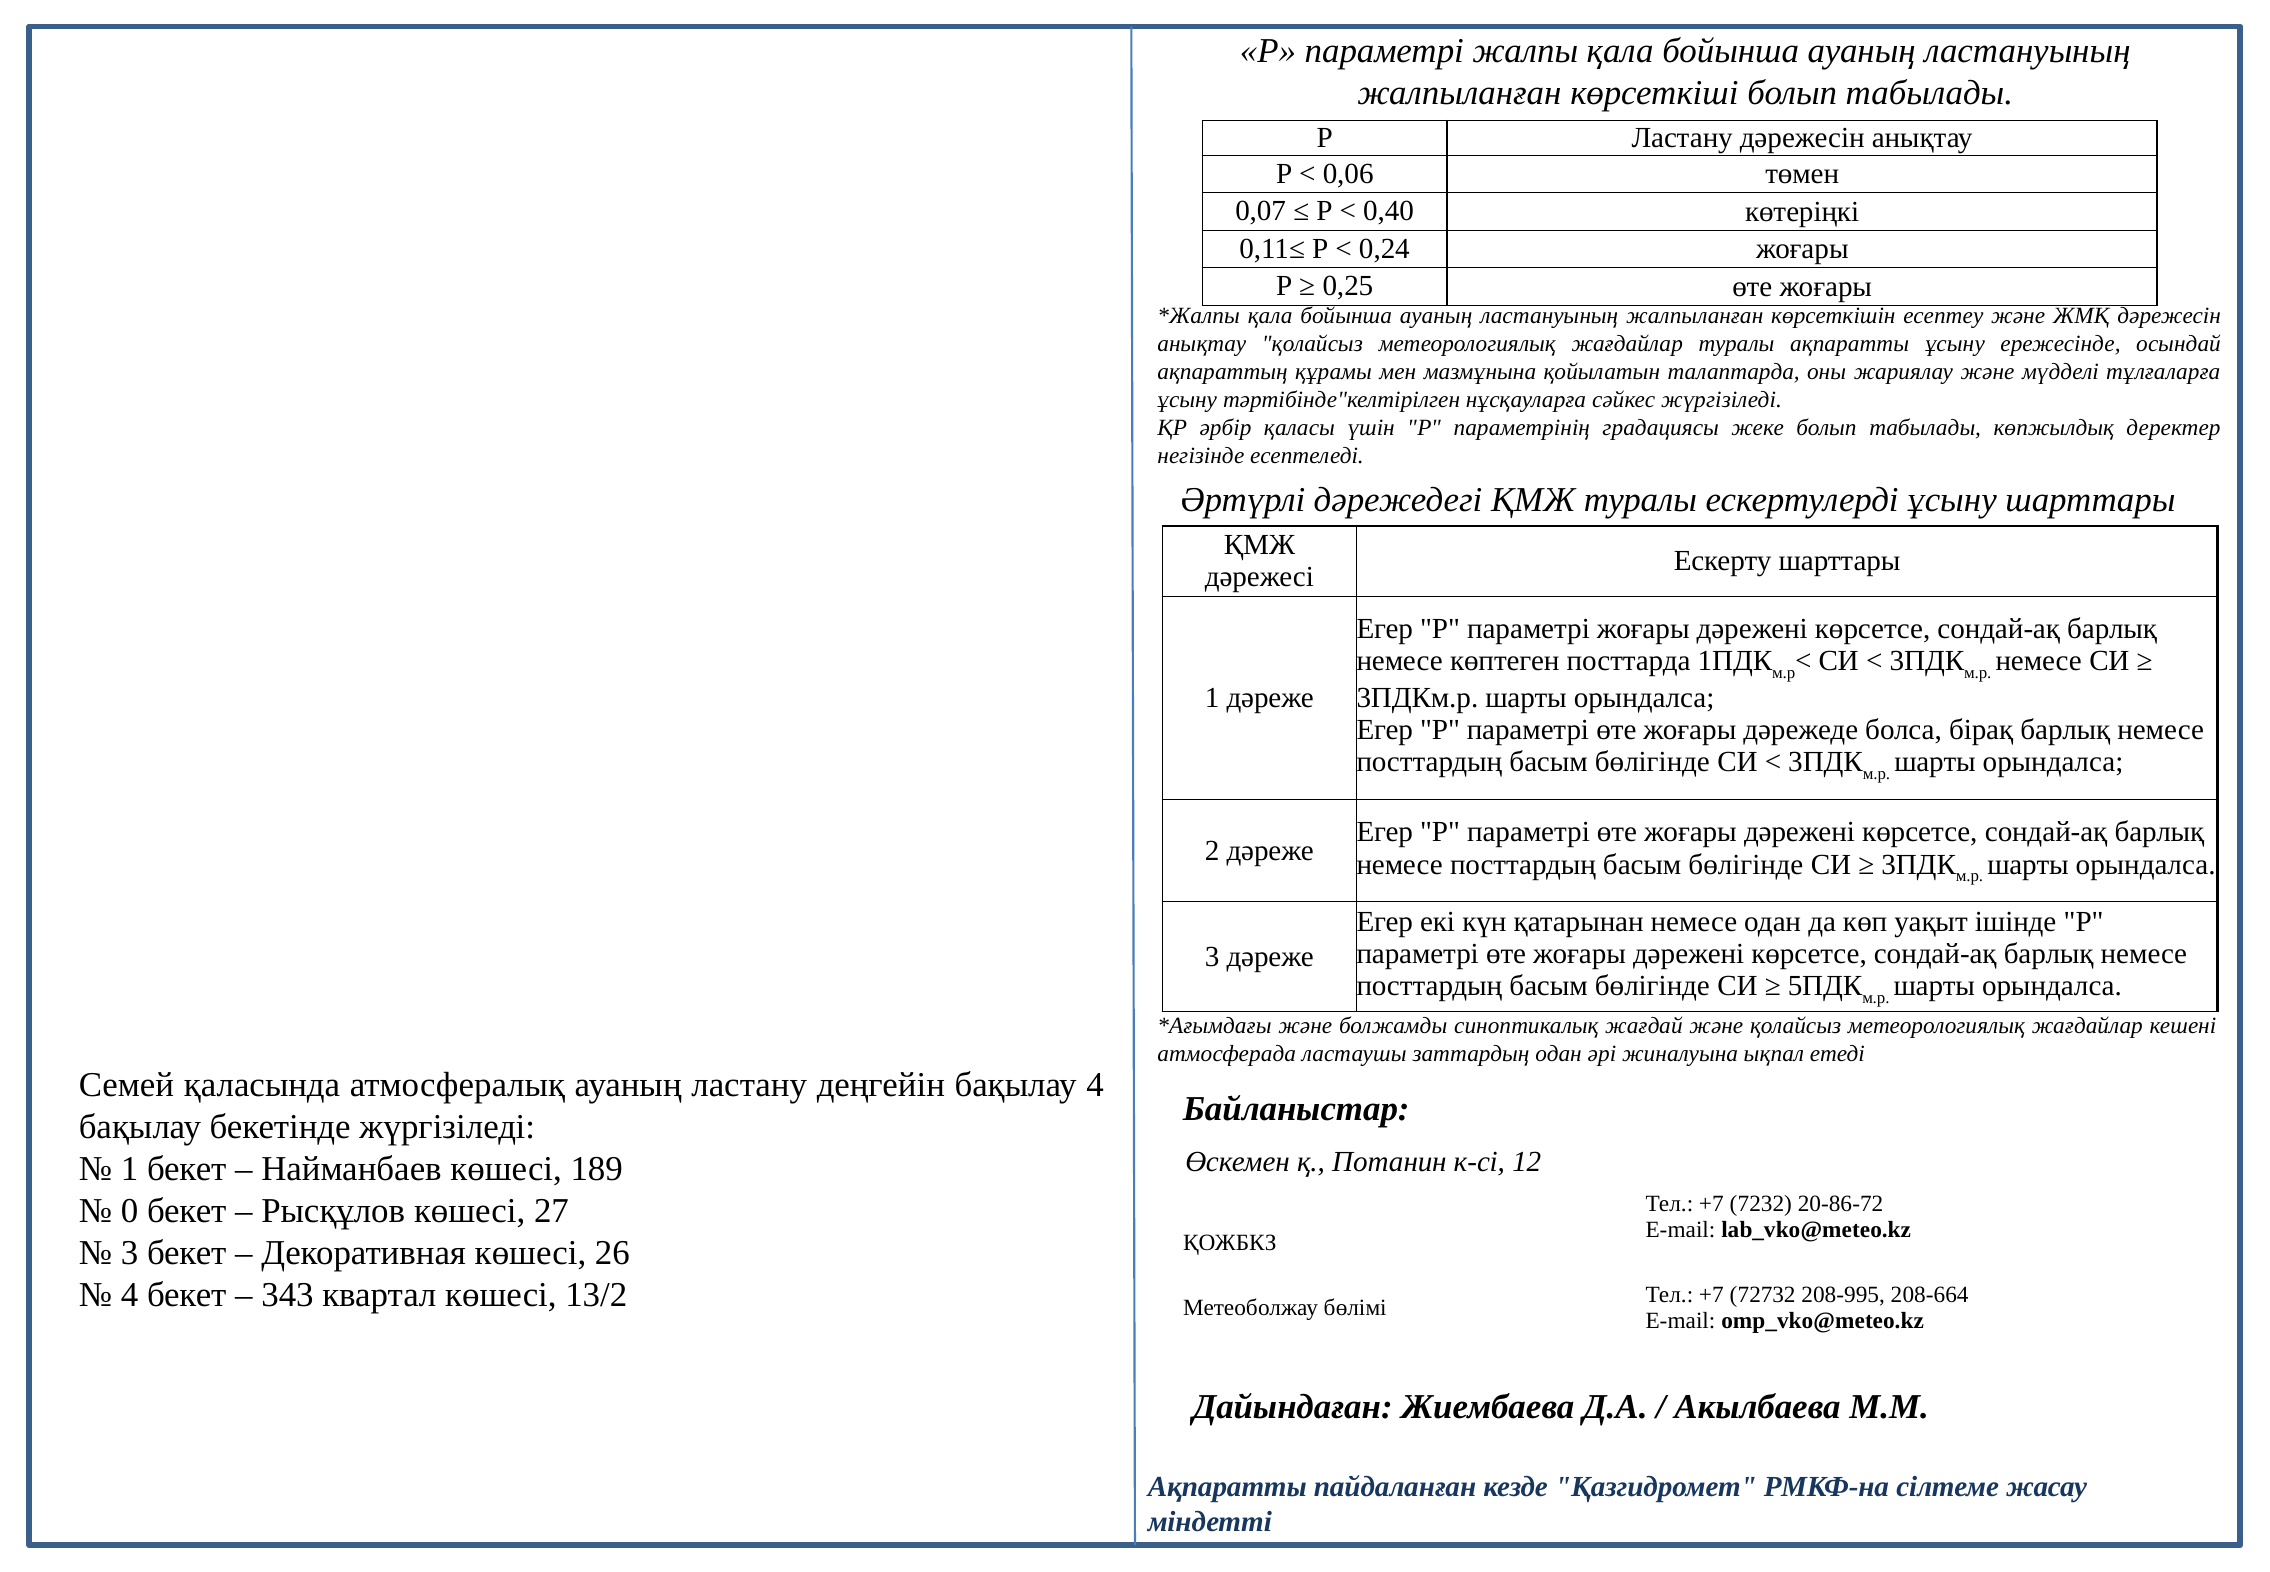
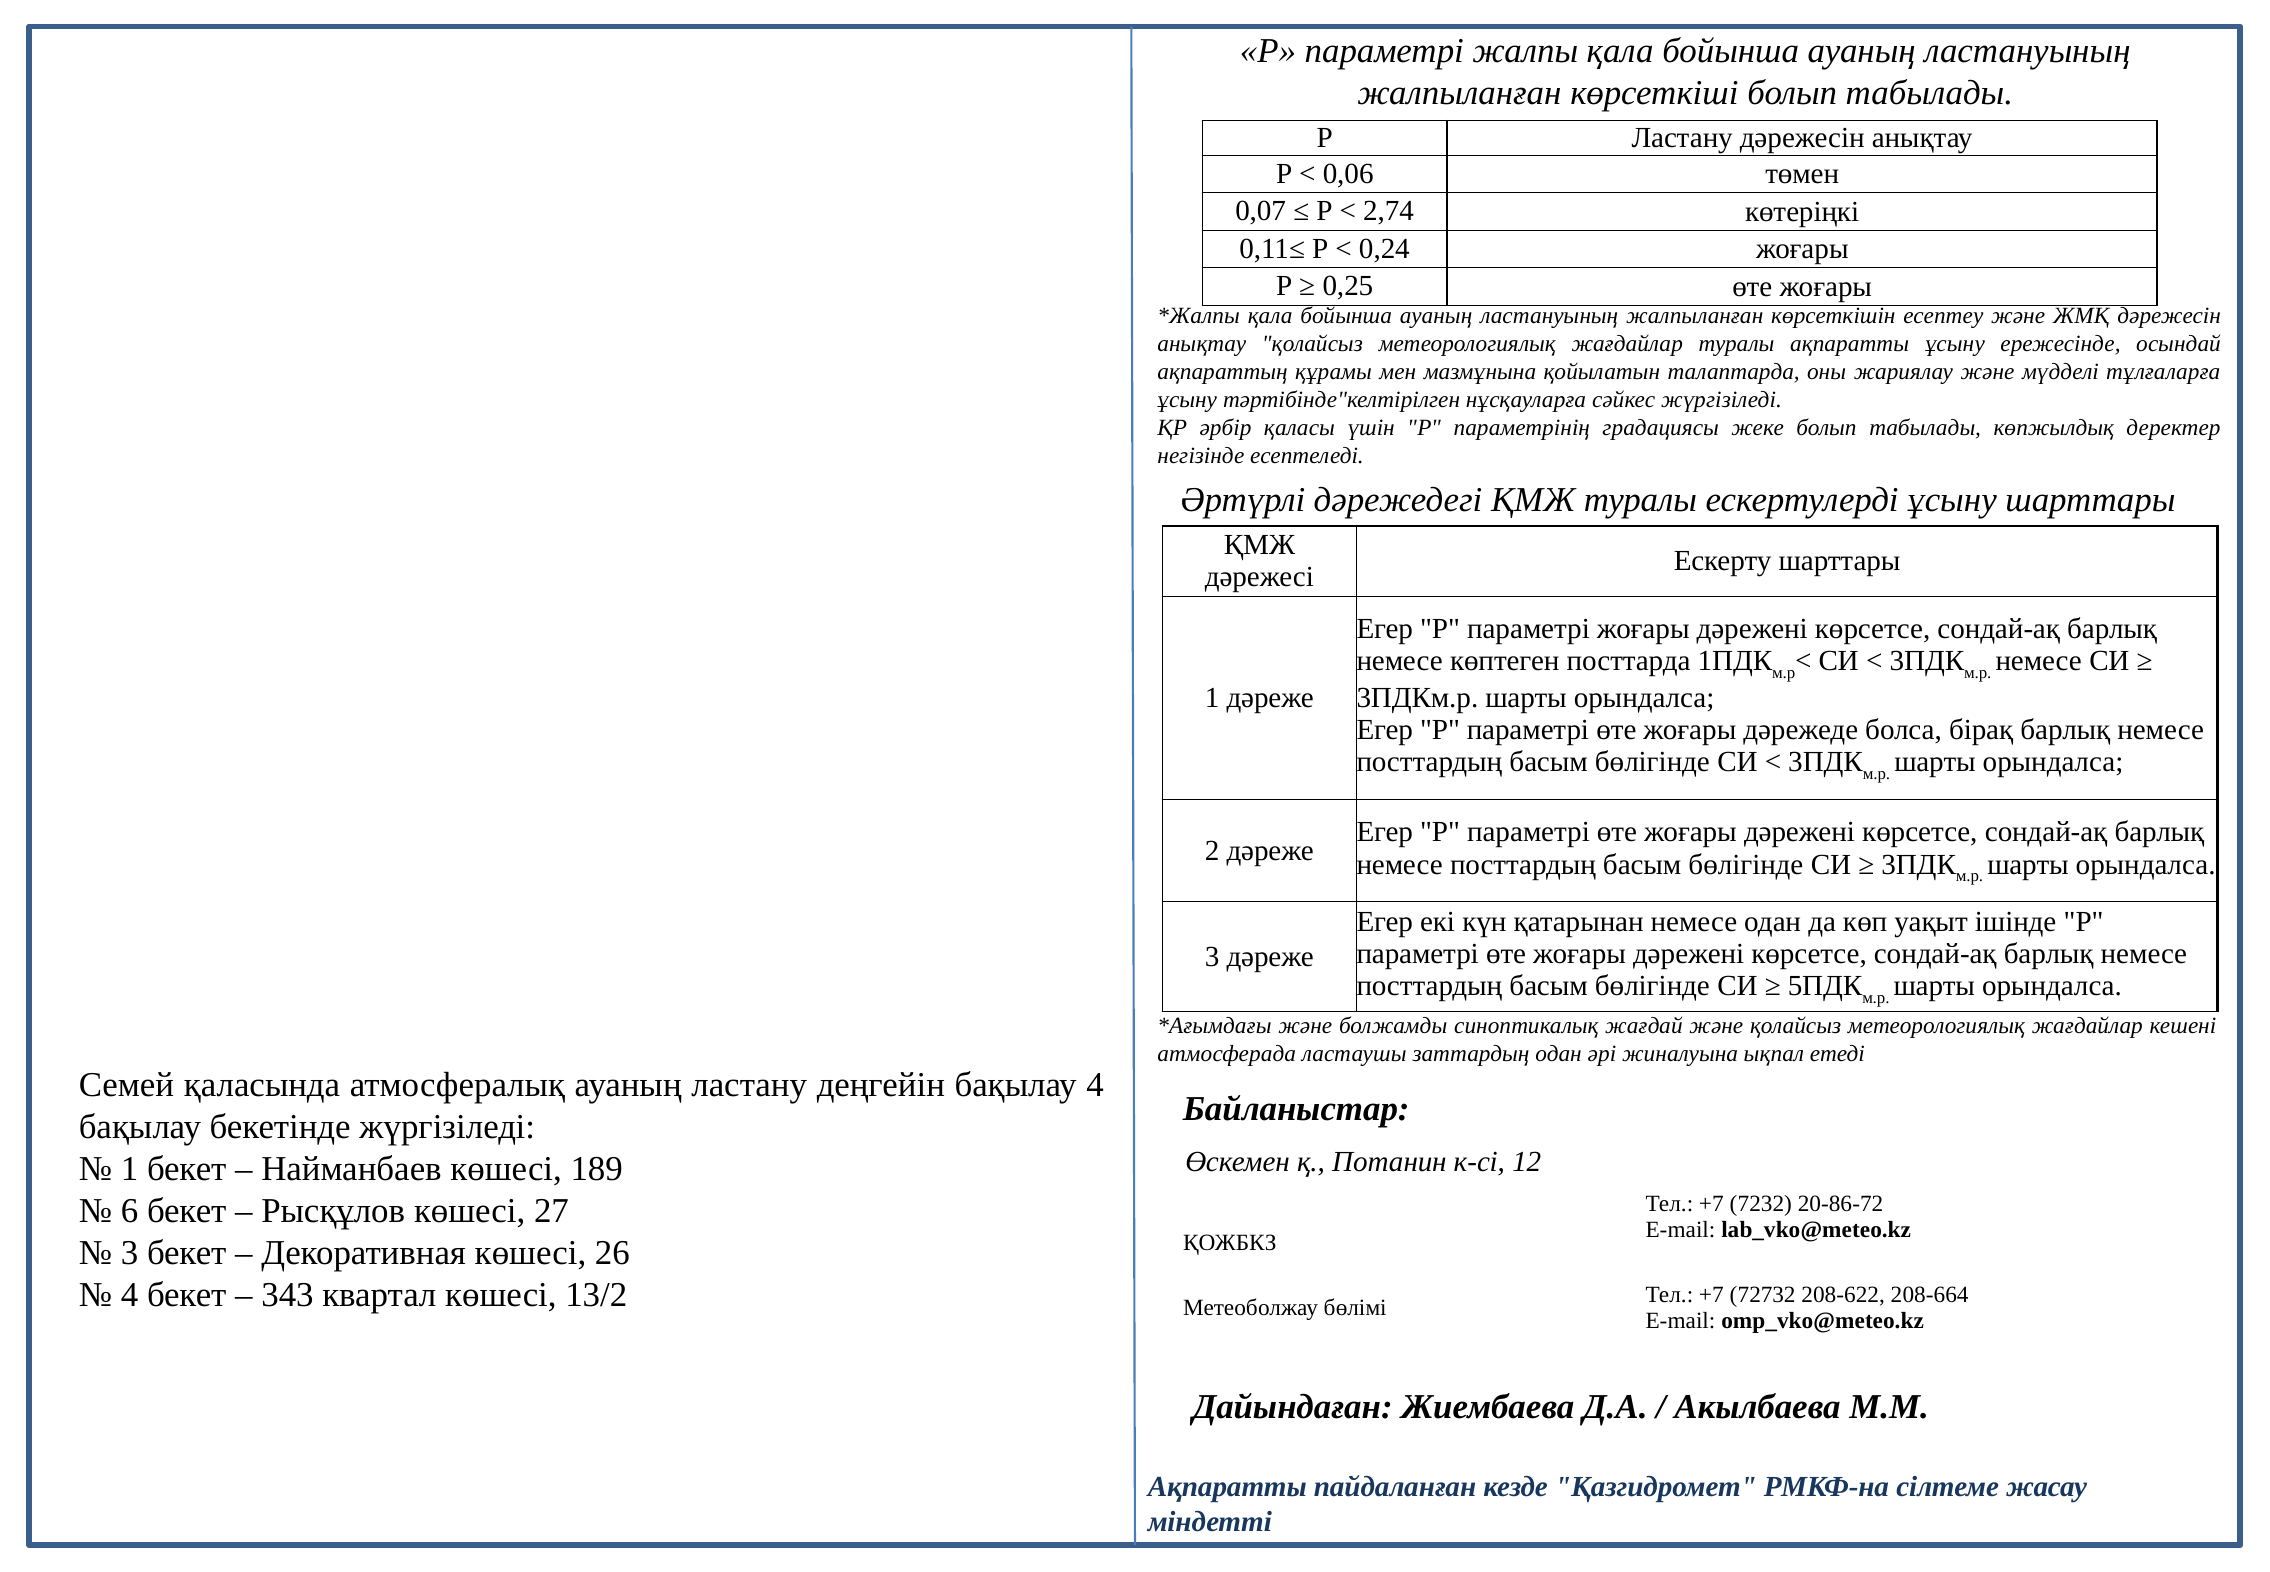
0,40: 0,40 -> 2,74 (1389, 211)
0: 0 -> 6 (130, 1211)
208-995: 208-995 -> 208-622 (1843, 1294)
